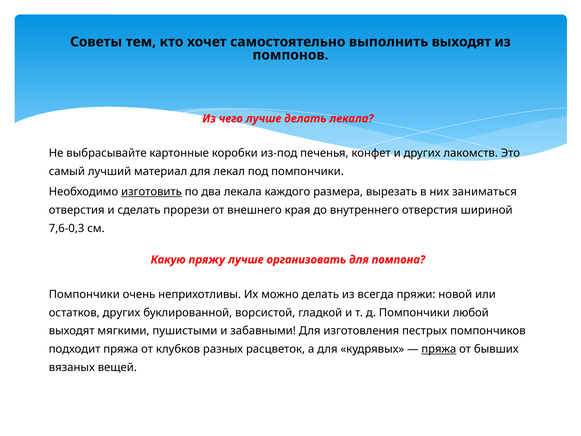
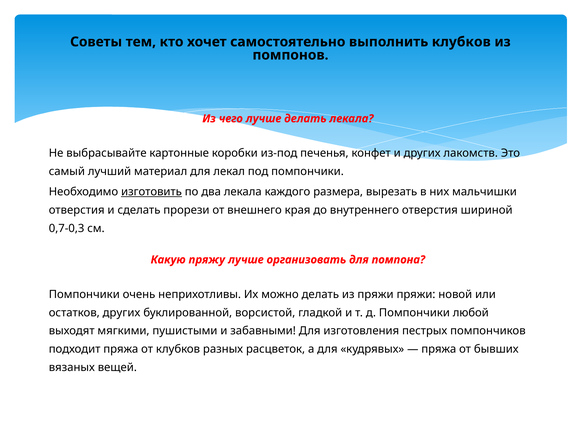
выполнить выходят: выходят -> клубков (461, 42)
заниматься: заниматься -> мальчишки (484, 192)
7,6-0,3: 7,6-0,3 -> 0,7-0,3 (67, 228)
из всегда: всегда -> пряжи (376, 294)
пряжа underline: present -> none (439, 349)
